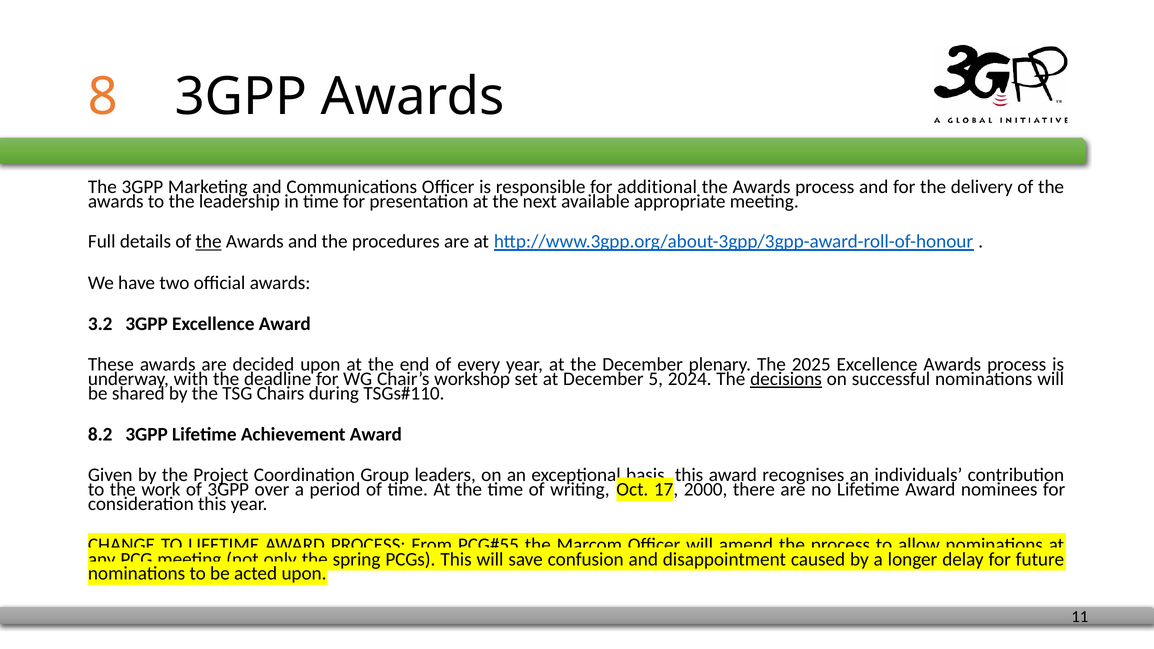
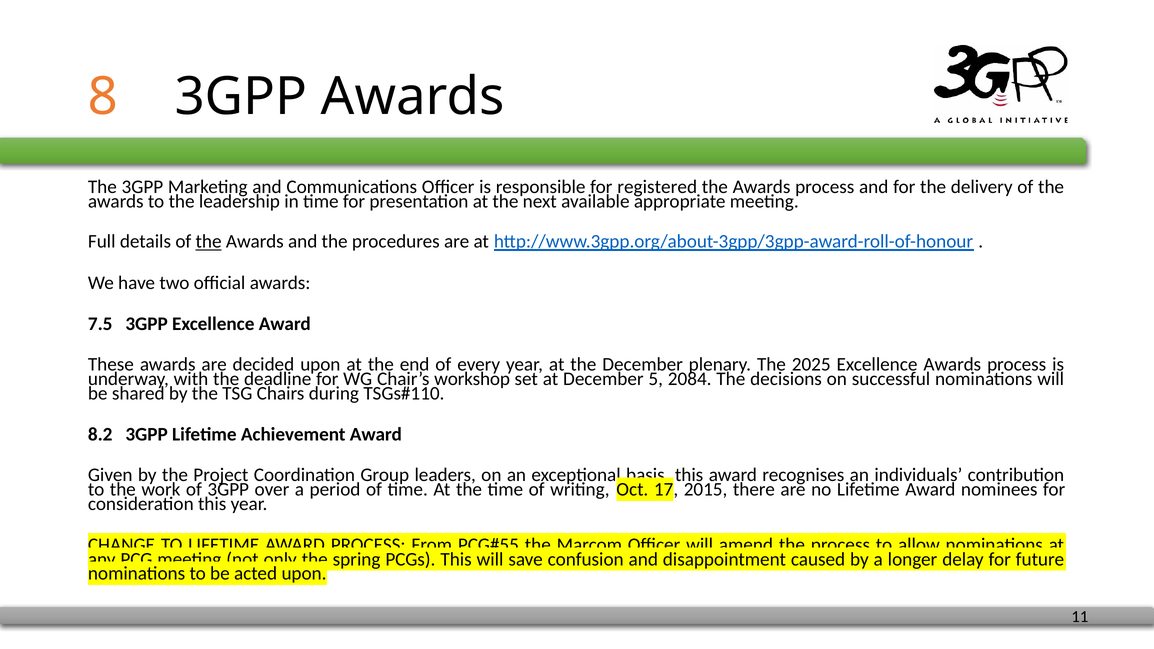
additional: additional -> registered (657, 187)
3.2: 3.2 -> 7.5 (100, 324)
2024: 2024 -> 2084 (690, 379)
decisions underline: present -> none (786, 379)
2000: 2000 -> 2015 (706, 490)
